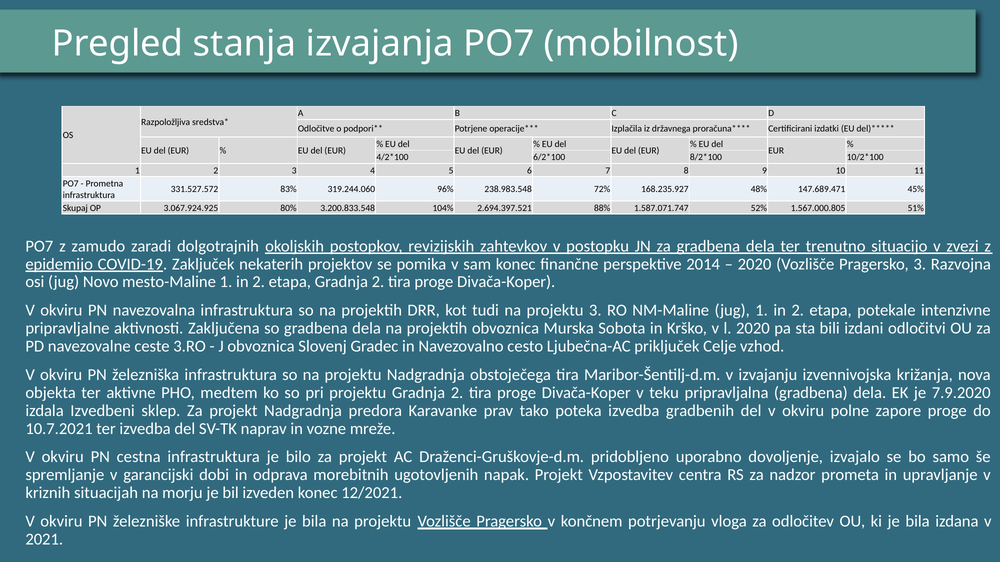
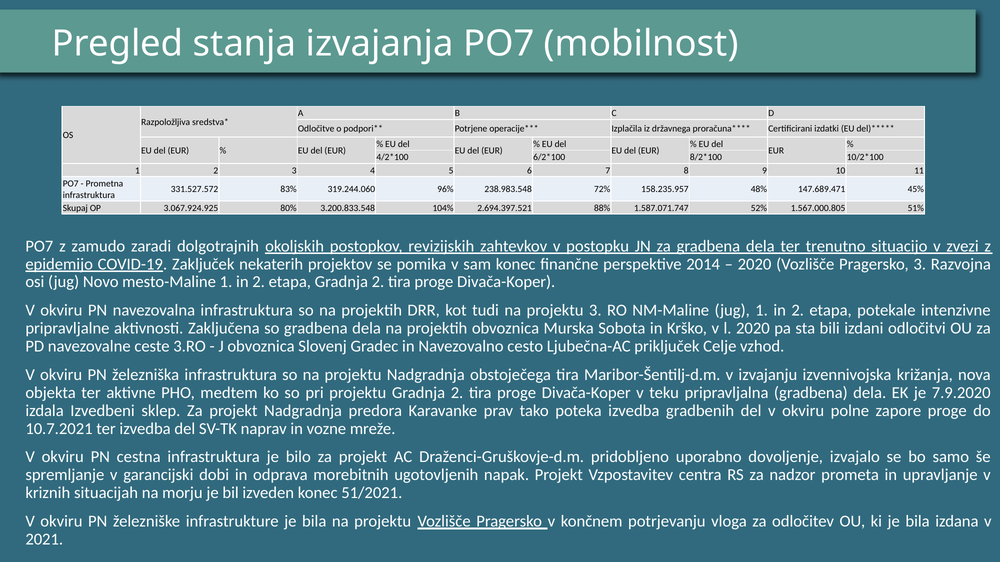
168.235.927: 168.235.927 -> 158.235.957 (665, 189)
12/2021: 12/2021 -> 51/2021 (372, 493)
